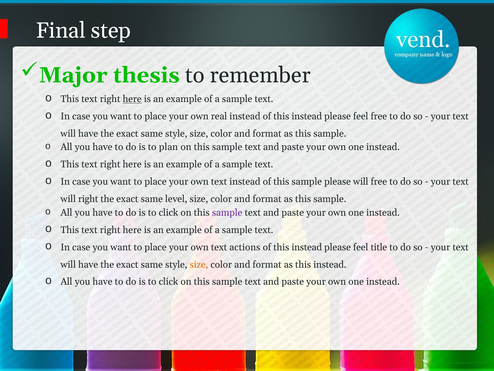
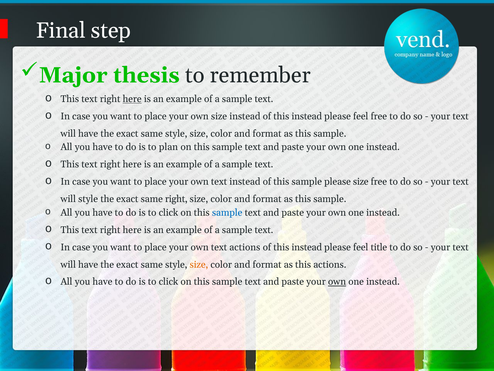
own real: real -> size (219, 116)
please will: will -> size (361, 182)
will right: right -> style (88, 199)
same level: level -> right (176, 199)
sample colour: purple -> blue (227, 212)
as this instead: instead -> actions (330, 264)
own underline: none -> present (337, 281)
